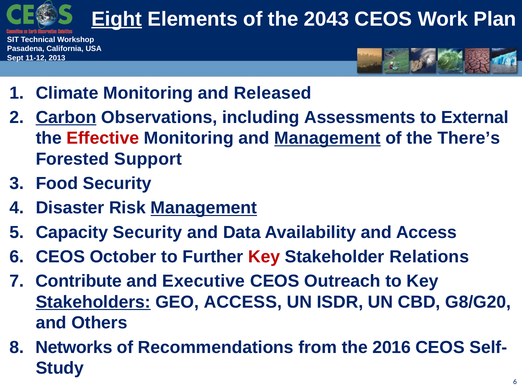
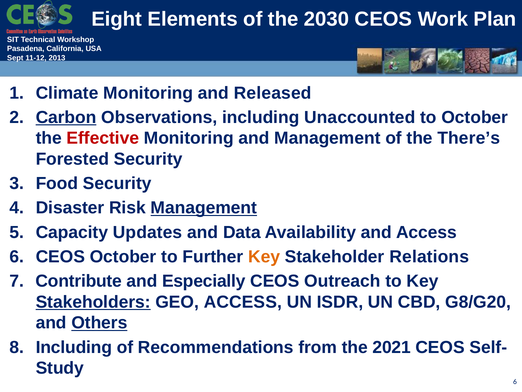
Eight underline: present -> none (117, 19)
2043: 2043 -> 2030 (327, 19)
Assessments: Assessments -> Unaccounted (360, 117)
to External: External -> October (475, 117)
Management underline: present -> none (327, 138)
Forested Support: Support -> Security (148, 159)
Capacity Security: Security -> Updates (148, 232)
Key colour: red -> orange (264, 256)
Executive: Executive -> Especially (204, 281)
Others underline: none -> present (99, 322)
Networks: Networks -> Including (74, 347)
2016: 2016 -> 2021 (392, 347)
